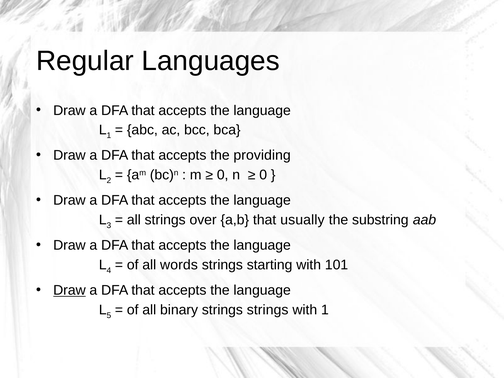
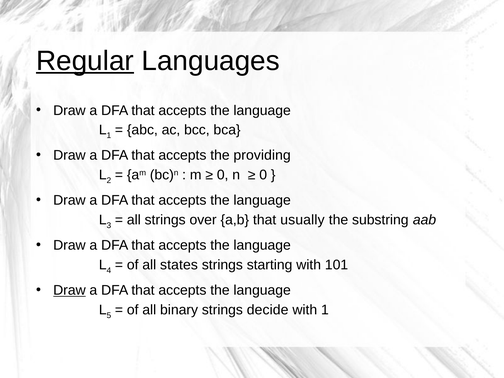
Regular underline: none -> present (85, 61)
words: words -> states (179, 265)
strings strings: strings -> decide (268, 310)
